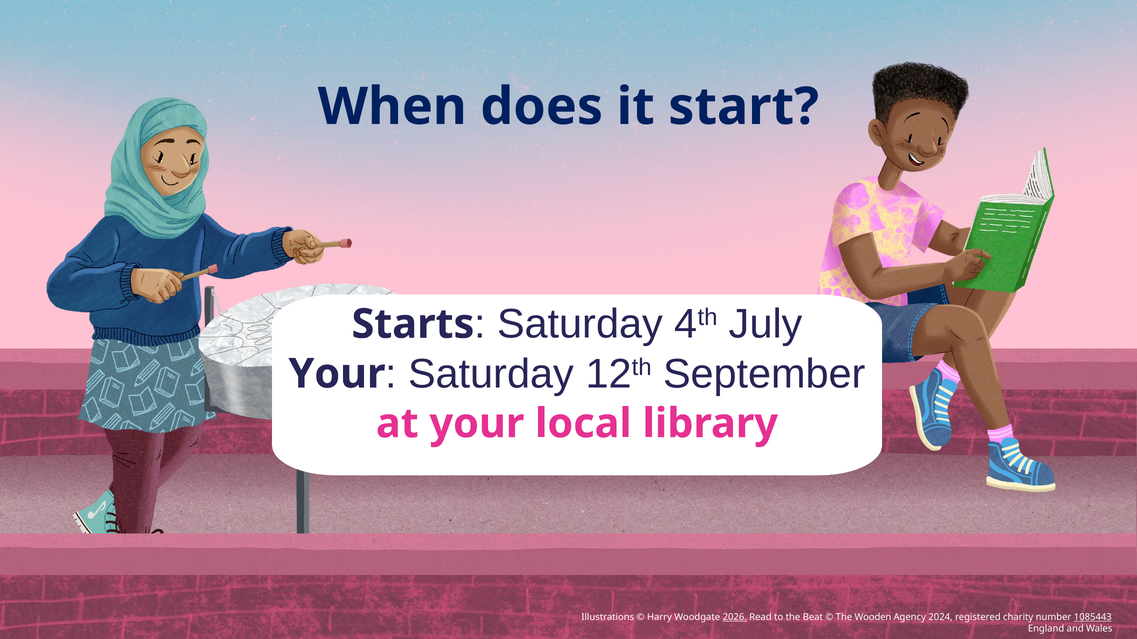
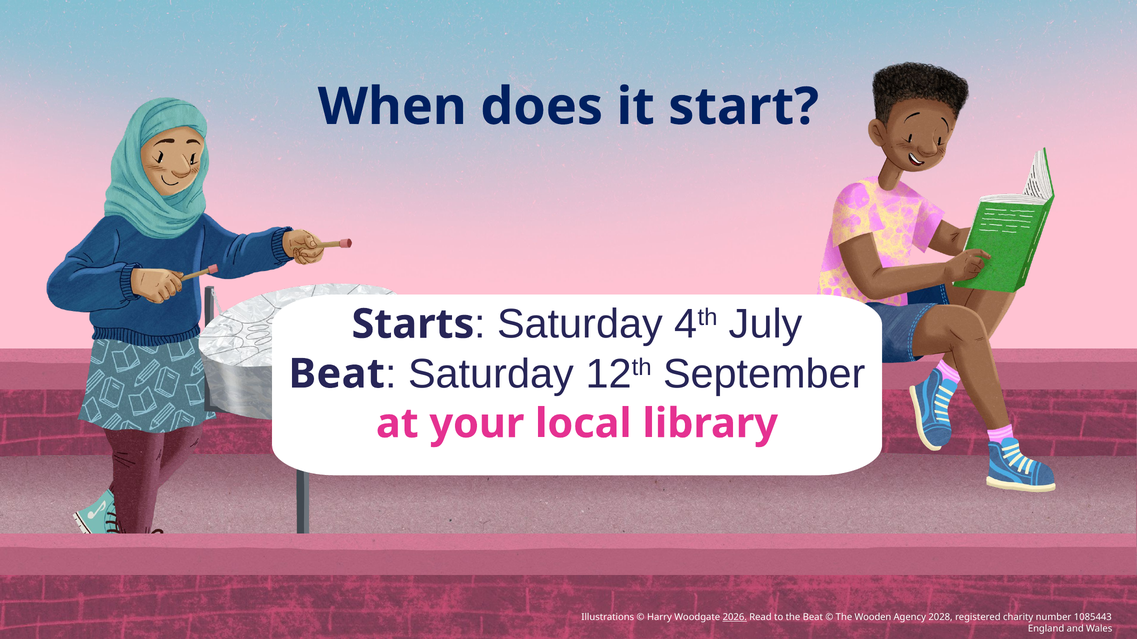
Your: Your -> Beat (337, 374)
2024: 2024 -> 2028 (941, 618)
1085443 underline: present -> none (1093, 618)
